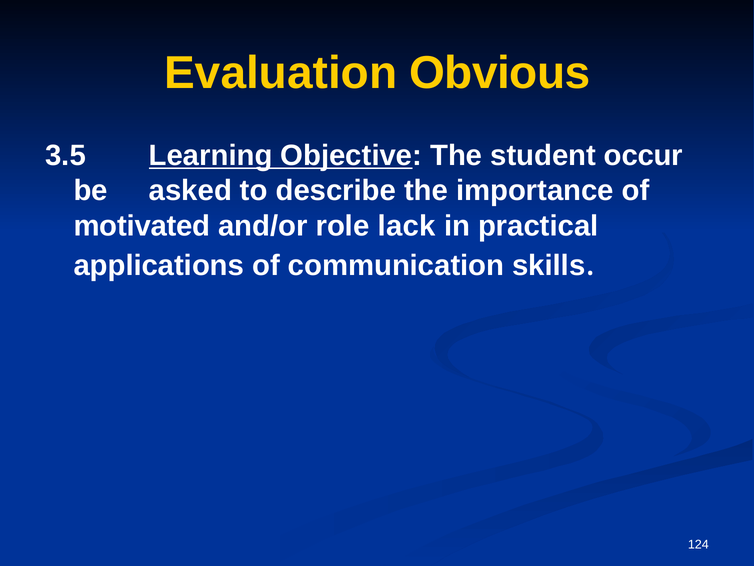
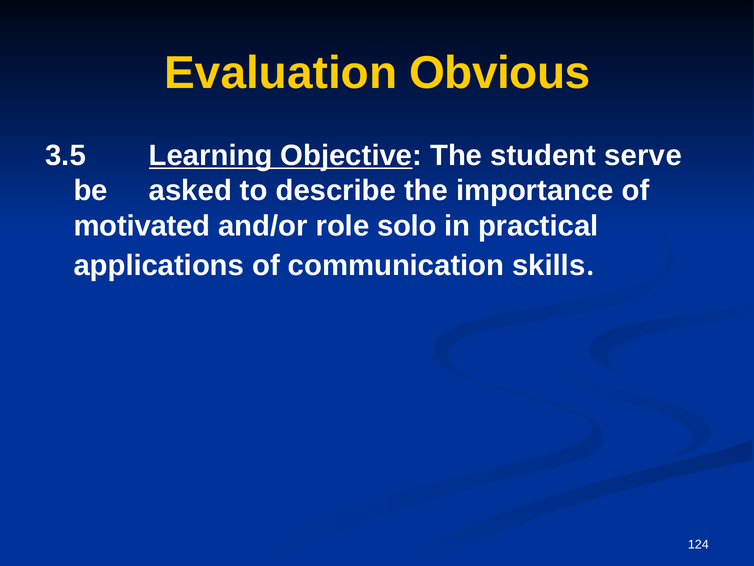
occur: occur -> serve (643, 155)
lack: lack -> solo (407, 226)
